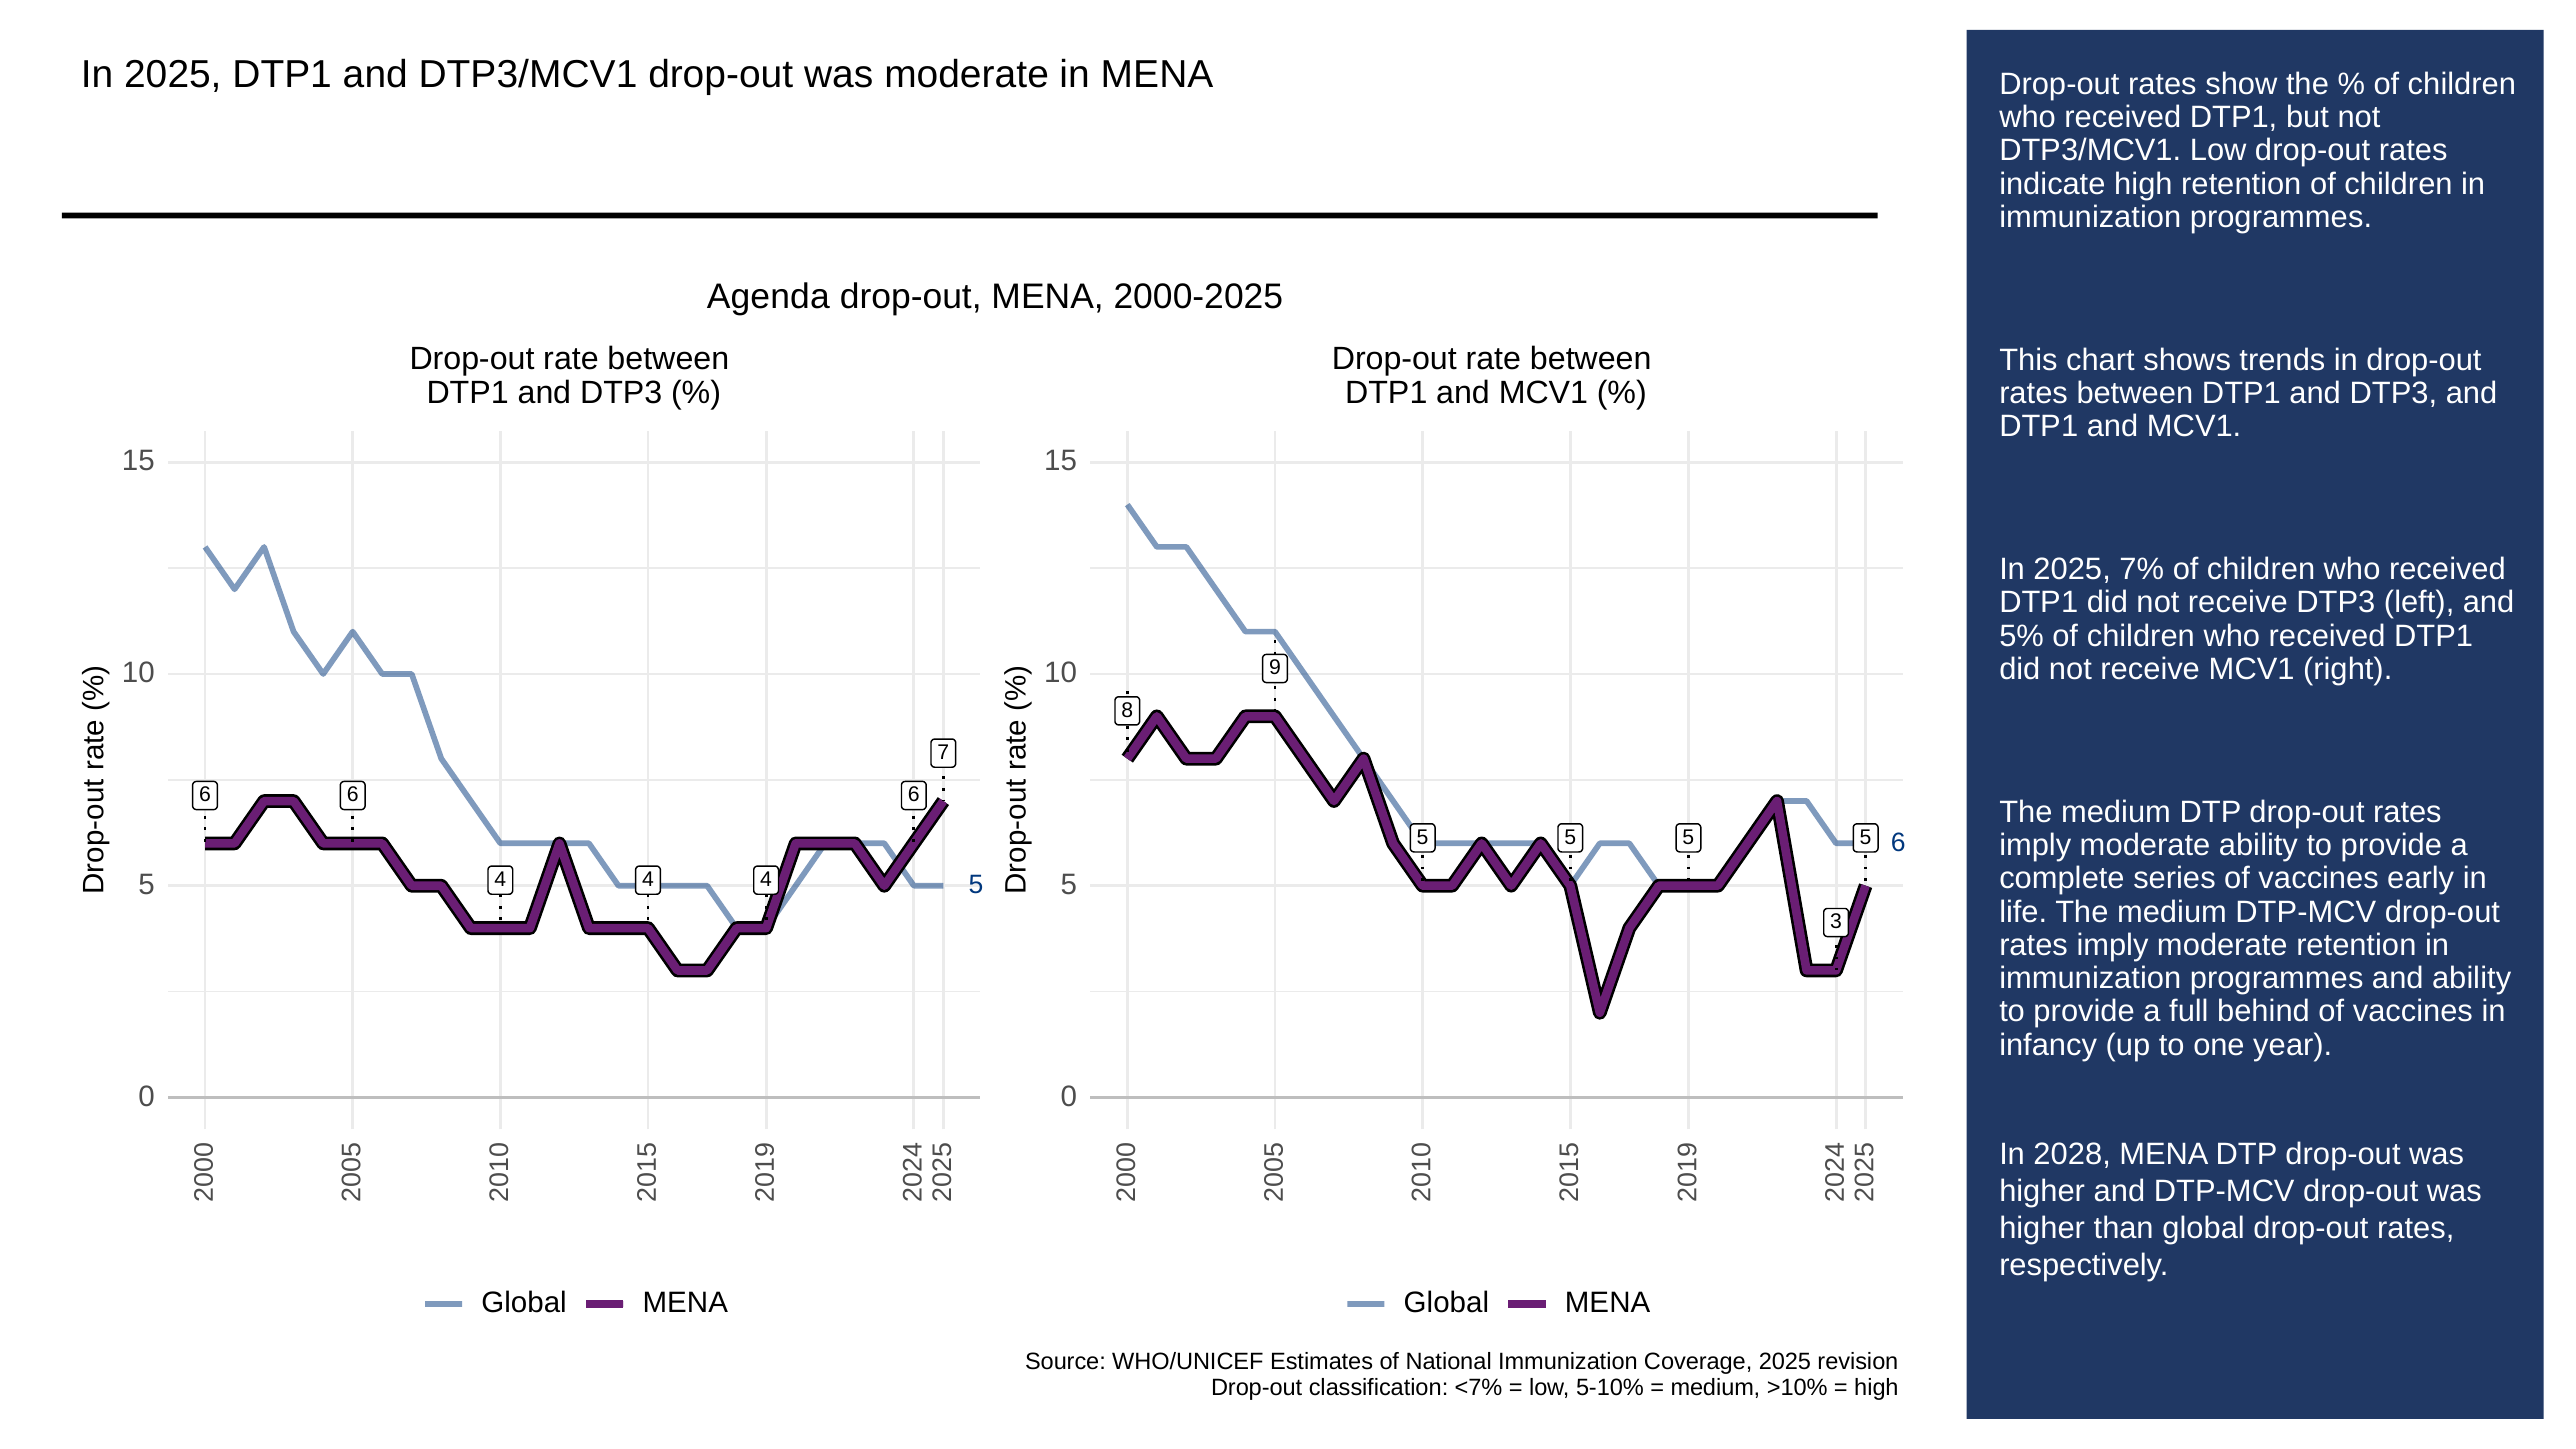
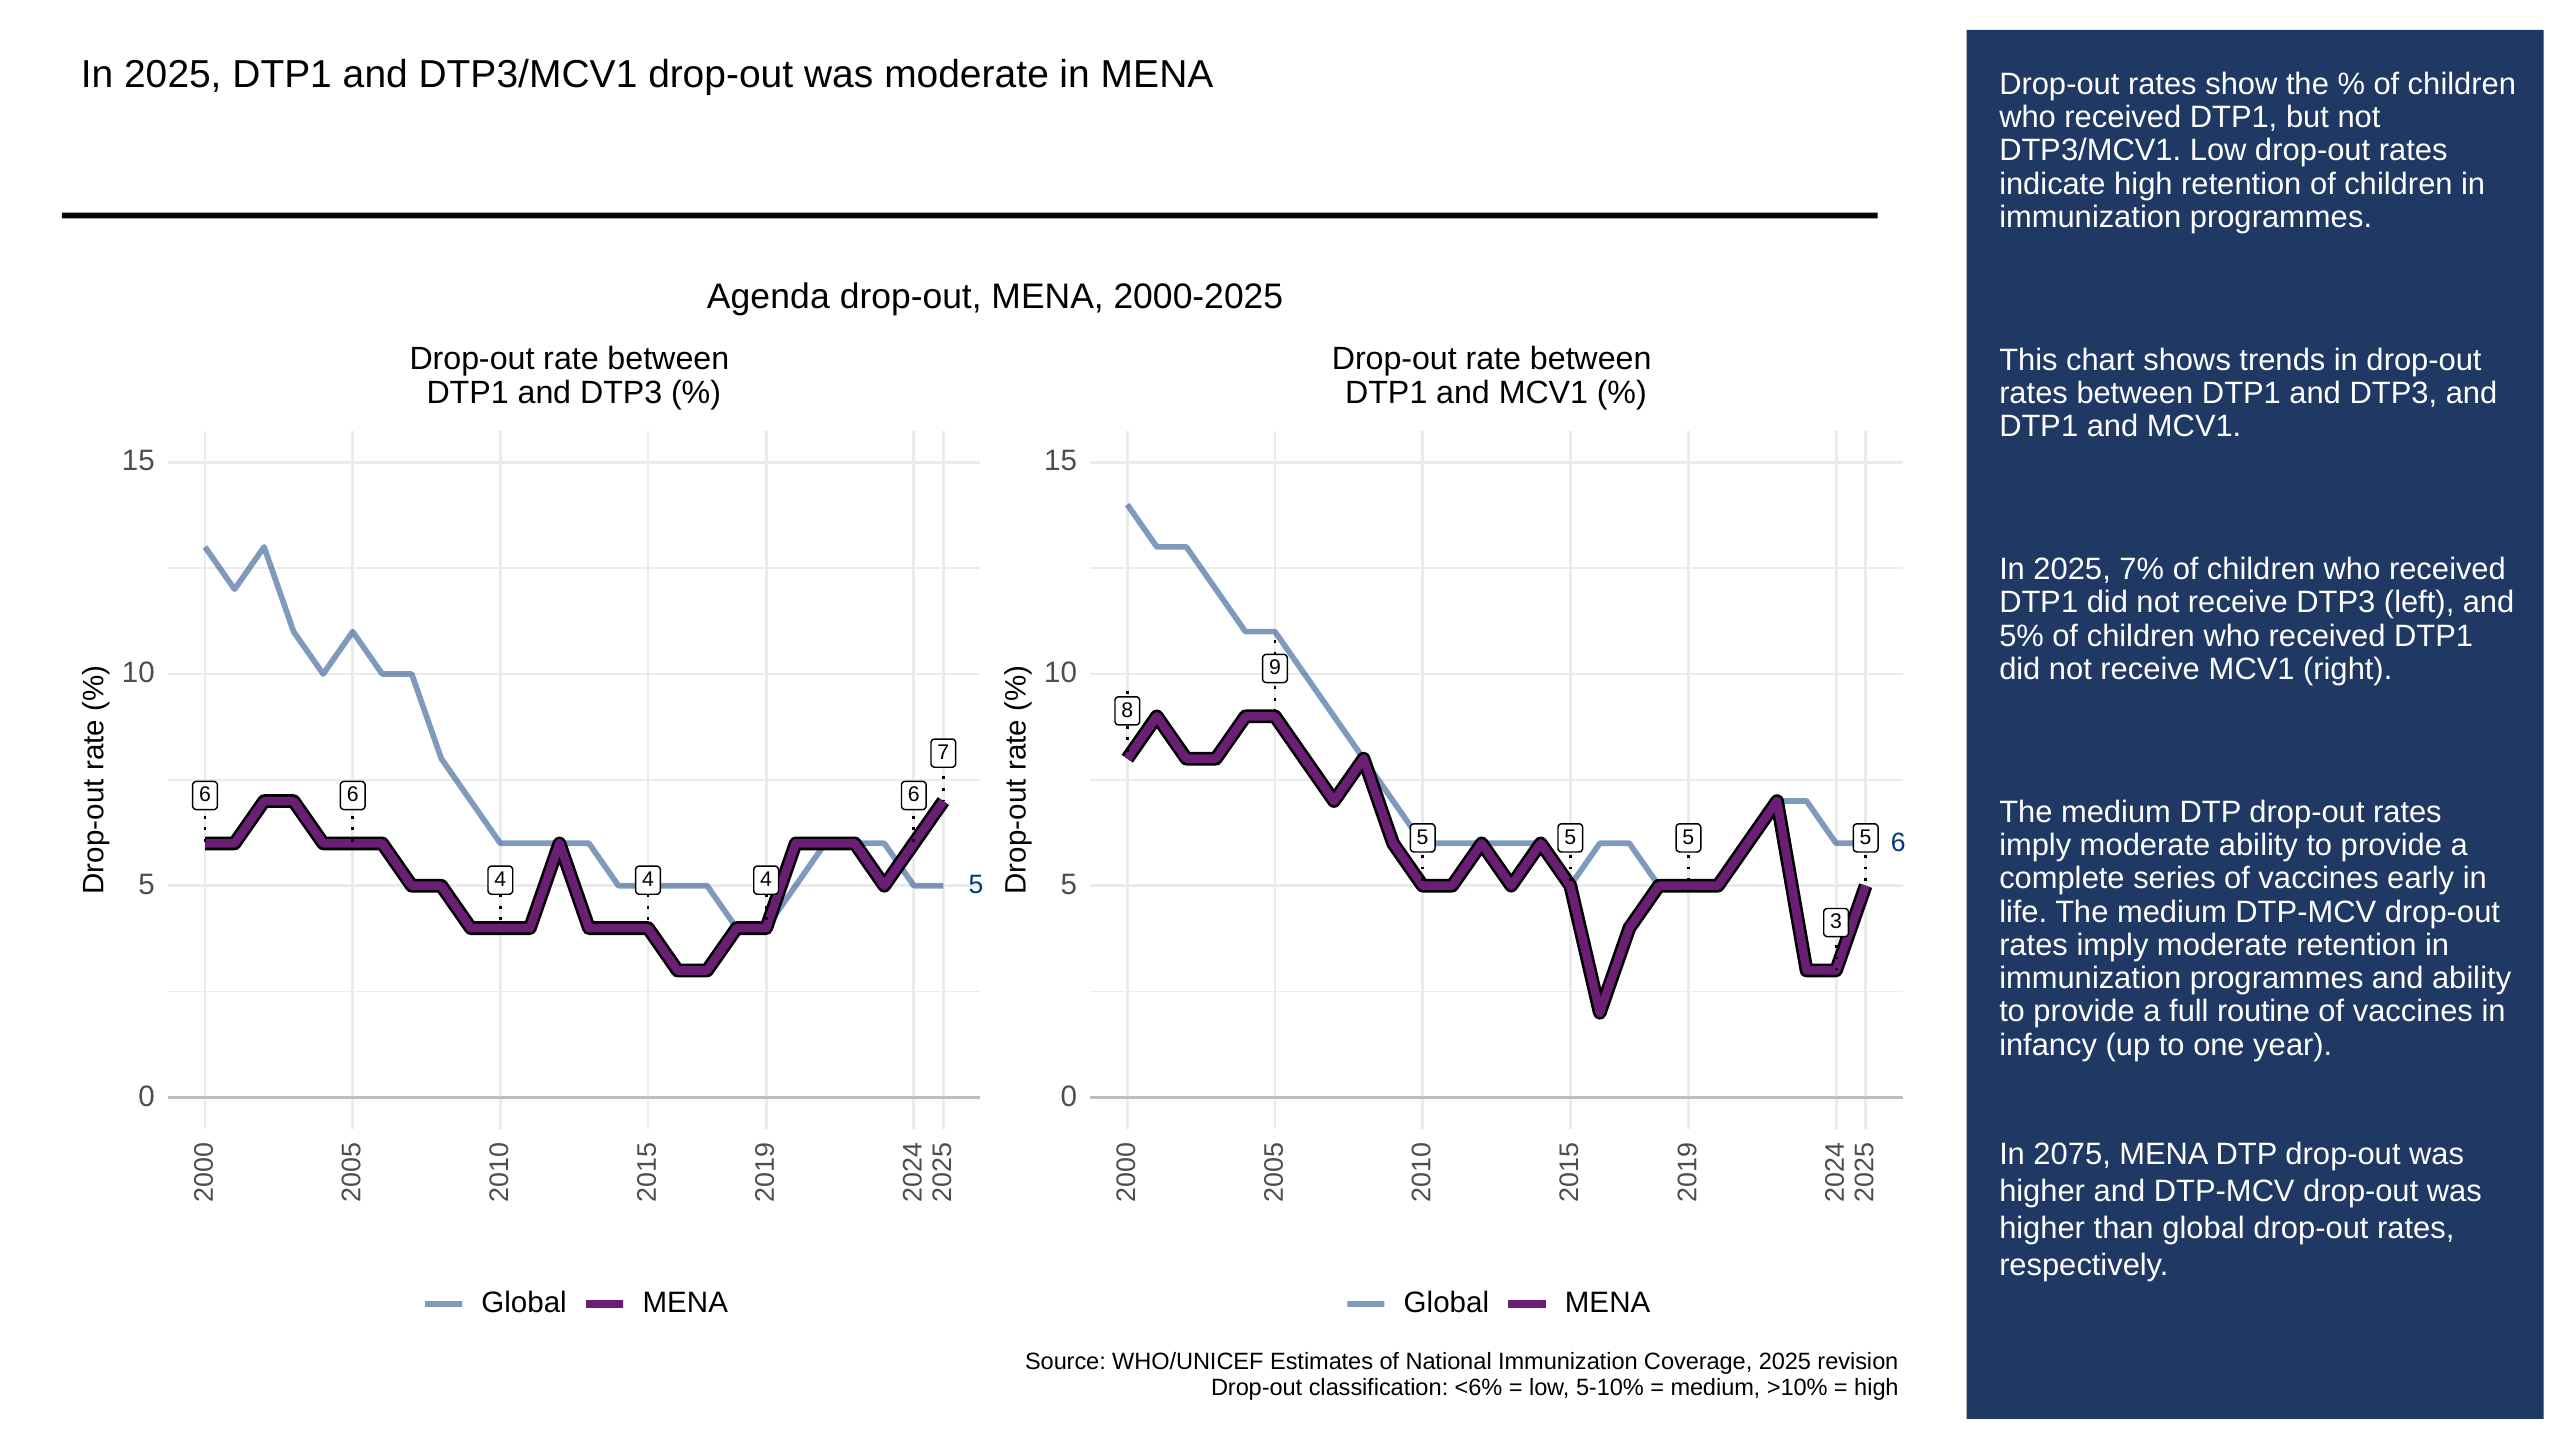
behind: behind -> routine (2264, 1012)
2028: 2028 -> 2075 (2072, 1154)
<7%: <7% -> <6% (1478, 1387)
